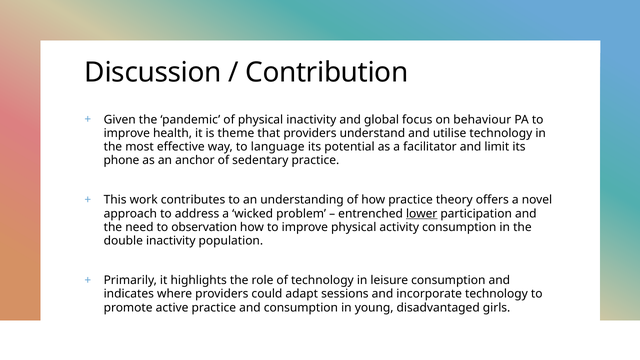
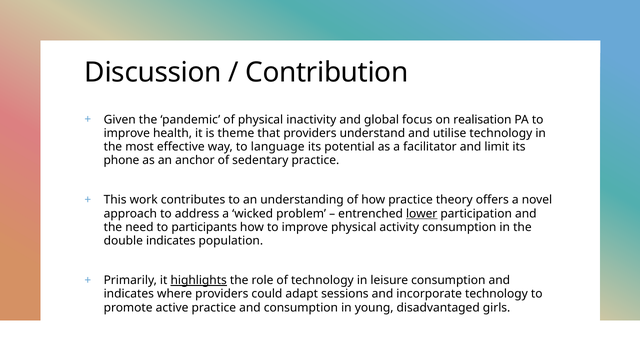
behaviour: behaviour -> realisation (482, 120)
observation: observation -> participants (204, 227)
double inactivity: inactivity -> indicates (171, 241)
highlights underline: none -> present (199, 280)
